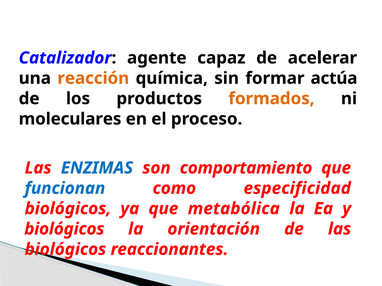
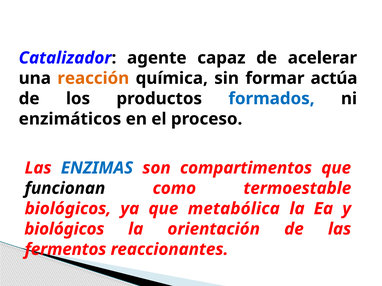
formados colour: orange -> blue (271, 99)
moleculares: moleculares -> enzimáticos (70, 119)
comportamiento: comportamiento -> compartimentos (246, 168)
funcionan colour: blue -> black (65, 189)
especificidad: especificidad -> termoestable (297, 189)
biológicos: biológicos -> fermentos (65, 250)
